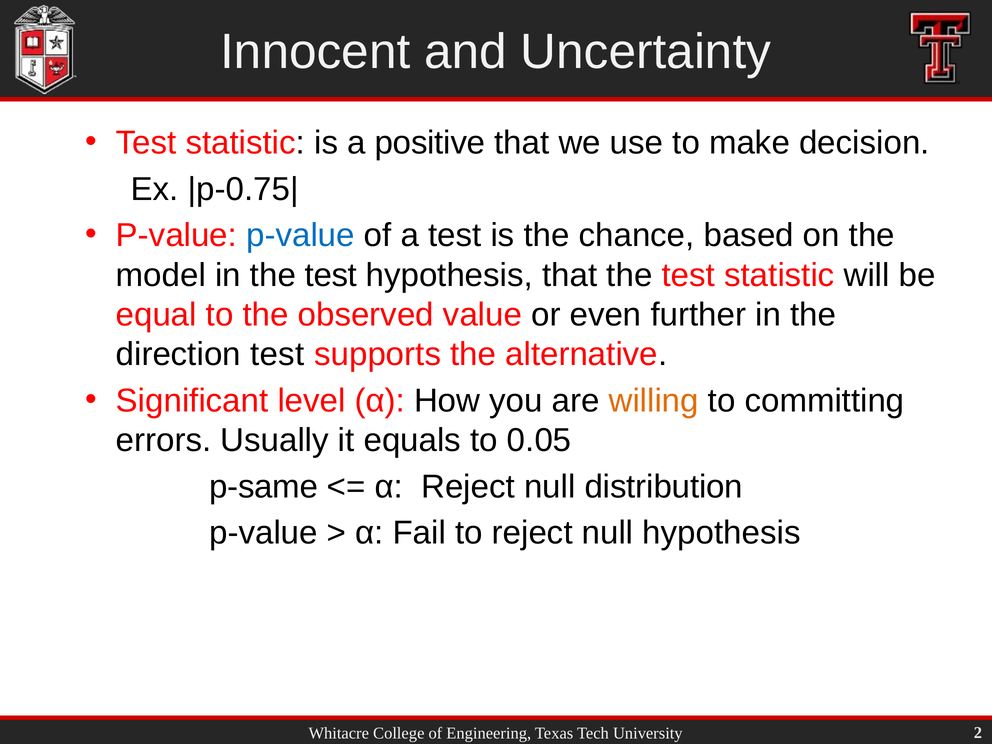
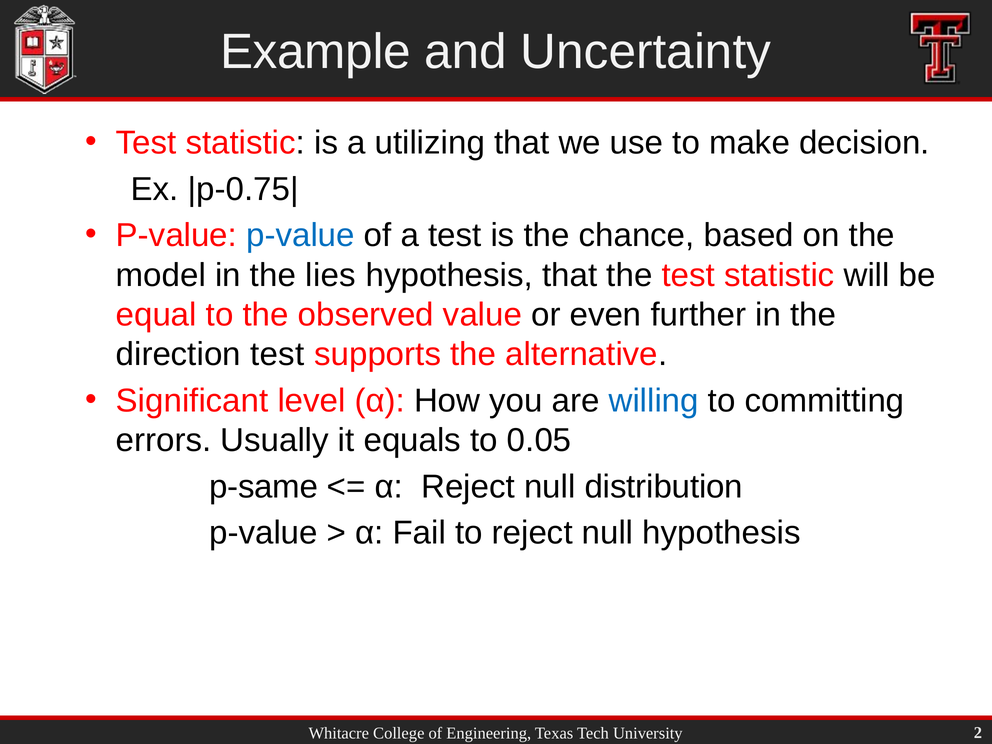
Innocent: Innocent -> Example (315, 52)
positive: positive -> utilizing (430, 143)
in the test: test -> lies (331, 275)
willing colour: orange -> blue (654, 401)
